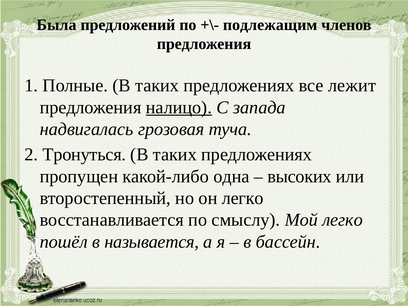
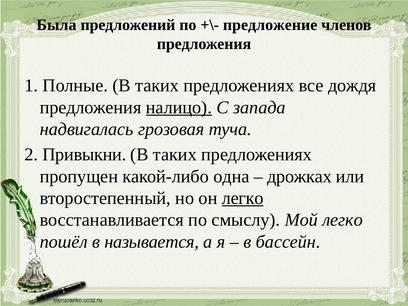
подлежащим: подлежащим -> предложение (270, 25)
лежит: лежит -> дождя (352, 86)
Тронуться: Тронуться -> Привыкни (84, 155)
высоких: высоких -> дрожках (300, 176)
легко underline: none -> present (243, 198)
